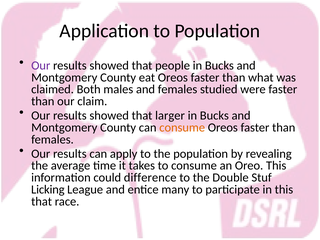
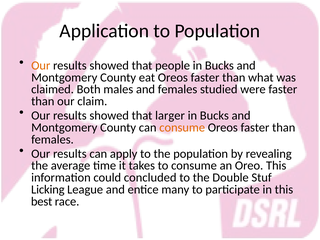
Our colour: purple -> orange (41, 65)
difference: difference -> concluded (150, 178)
that: that -> best (42, 201)
